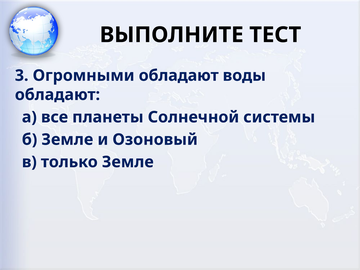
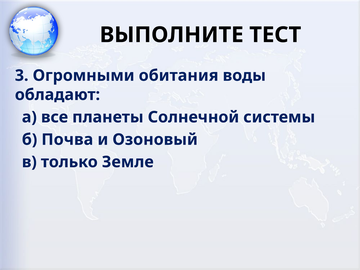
Огромными обладают: обладают -> обитания (179, 76)
б Земле: Земле -> Почва (67, 140)
